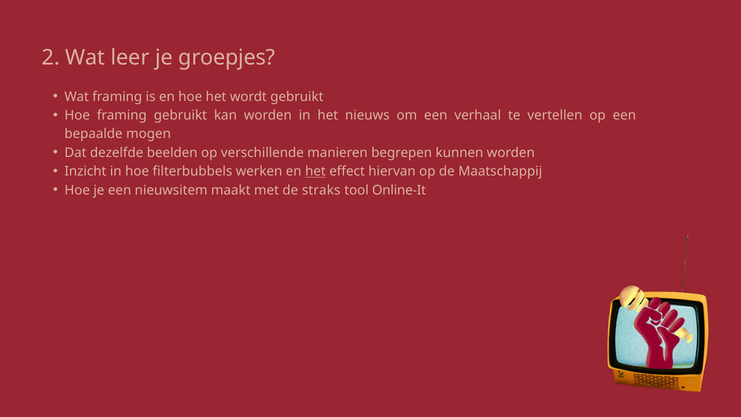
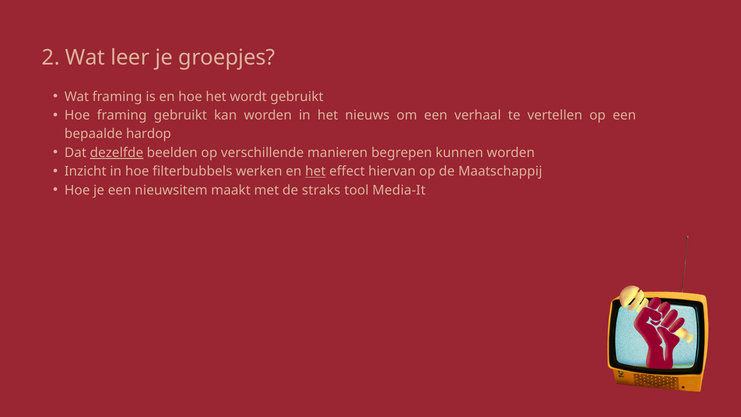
mogen: mogen -> hardop (149, 134)
dezelfde underline: none -> present (117, 153)
Online-It: Online-It -> Media-It (399, 190)
